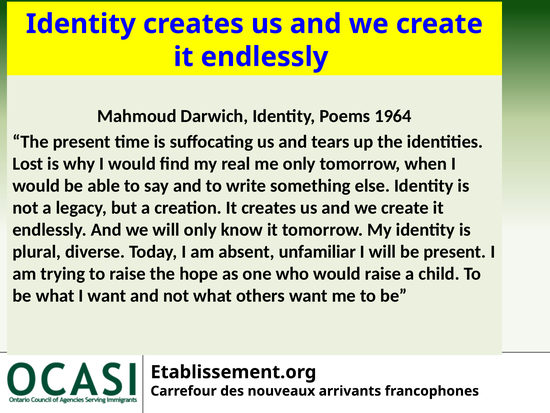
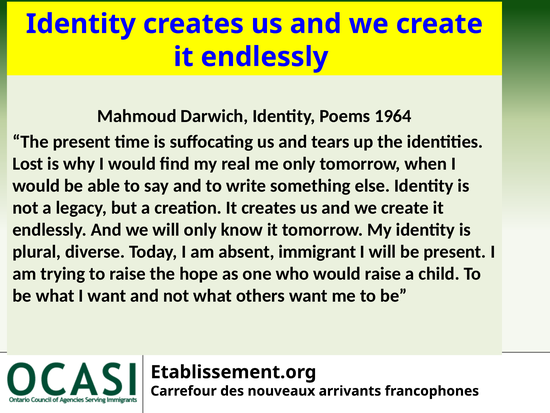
unfamiliar: unfamiliar -> immigrant (317, 252)
